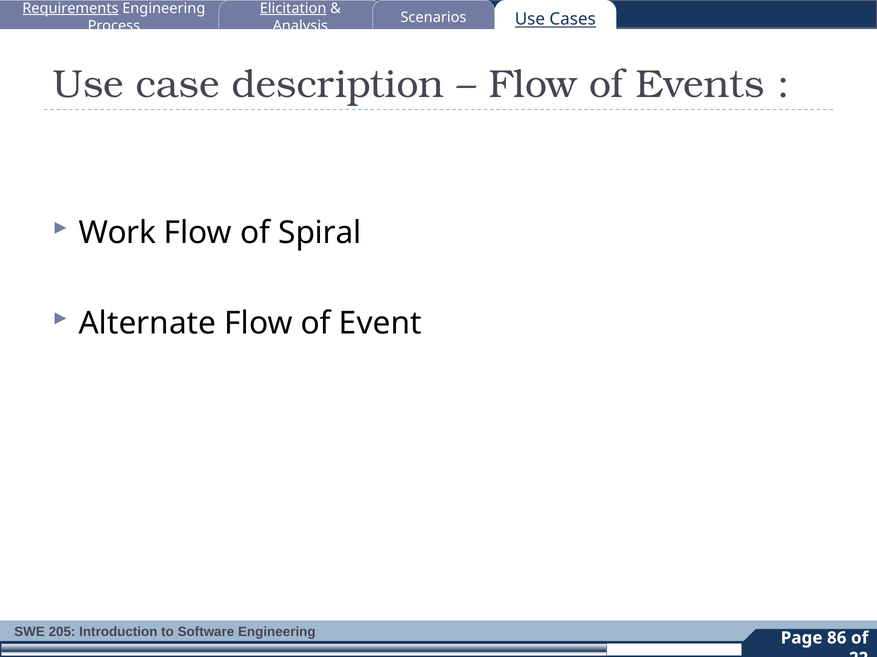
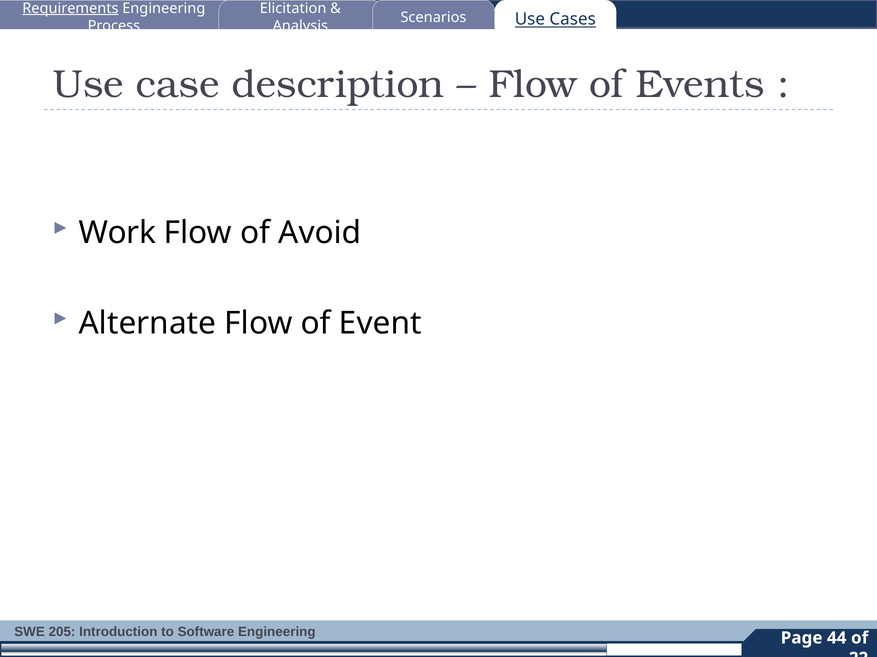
Elicitation underline: present -> none (293, 8)
Spiral: Spiral -> Avoid (320, 233)
86: 86 -> 44 (837, 639)
